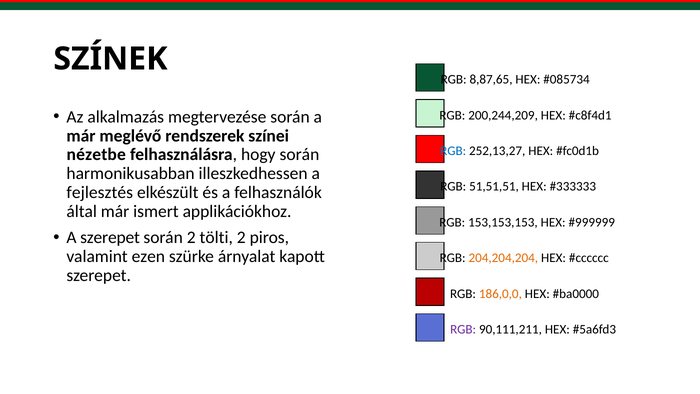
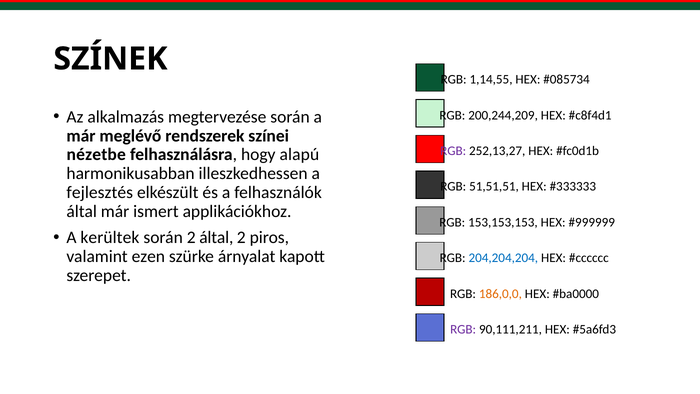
8,87,65: 8,87,65 -> 1,14,55 (491, 79)
RGB colour: blue -> purple (453, 151)
hogy során: során -> alapú (299, 155)
A szerepet: szerepet -> kerültek (110, 237)
2 tölti: tölti -> által (216, 237)
204,204,204 colour: orange -> blue (503, 258)
